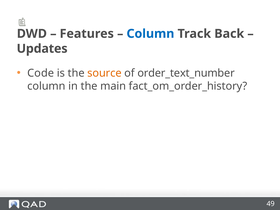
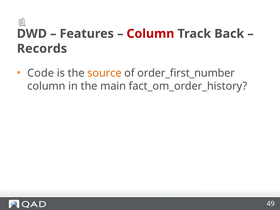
Column colour: blue -> red (150, 34)
Updates: Updates -> Records (42, 49)
order_text_number: order_text_number -> order_first_number (186, 73)
